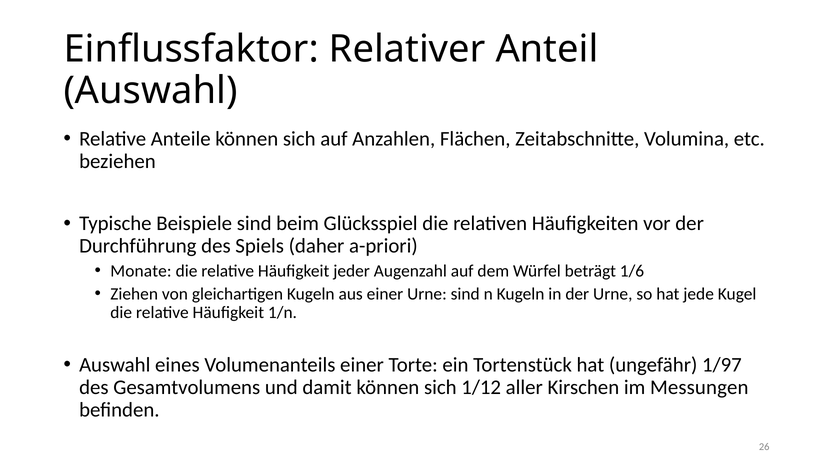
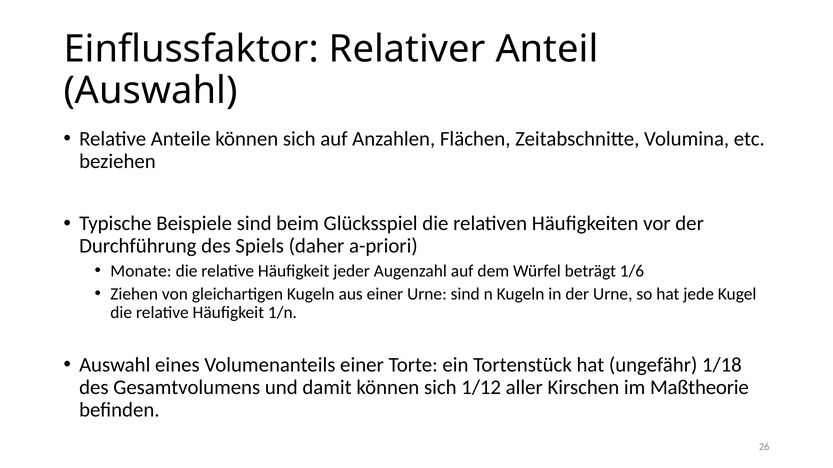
1/97: 1/97 -> 1/18 (722, 365)
Messungen: Messungen -> Maßtheorie (699, 388)
